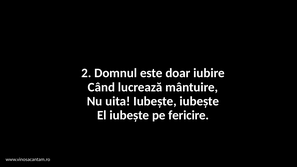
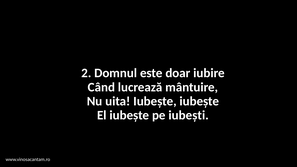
fericire: fericire -> iubești (189, 115)
